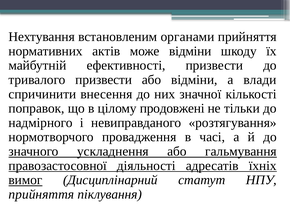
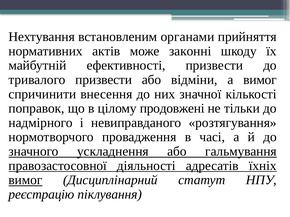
може відміни: відміни -> законні (190, 51)
а влади: влади -> вимог (260, 80)
прийняття: прийняття -> реєстрацію (41, 195)
